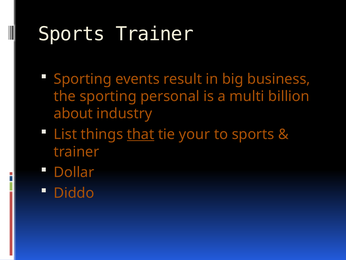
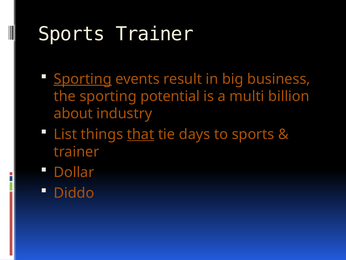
Sporting underline: none -> present (83, 79)
personal: personal -> potential (170, 96)
your: your -> days (195, 134)
